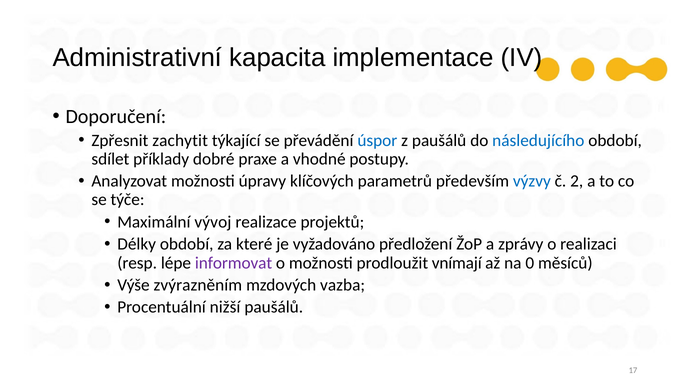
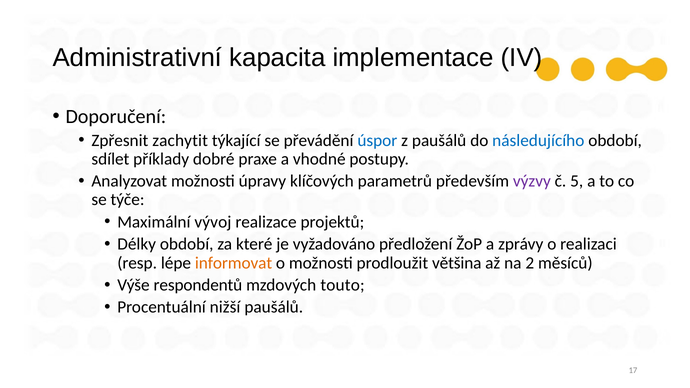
výzvy colour: blue -> purple (532, 181)
2: 2 -> 5 (577, 181)
informovat colour: purple -> orange (234, 263)
vnímají: vnímají -> většina (457, 263)
0: 0 -> 2 (530, 263)
zvýrazněním: zvýrazněním -> respondentů (198, 285)
vazba: vazba -> touto (343, 285)
